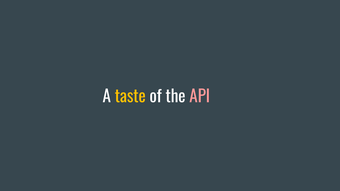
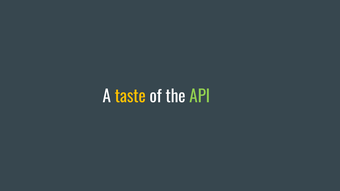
API colour: pink -> light green (200, 97)
